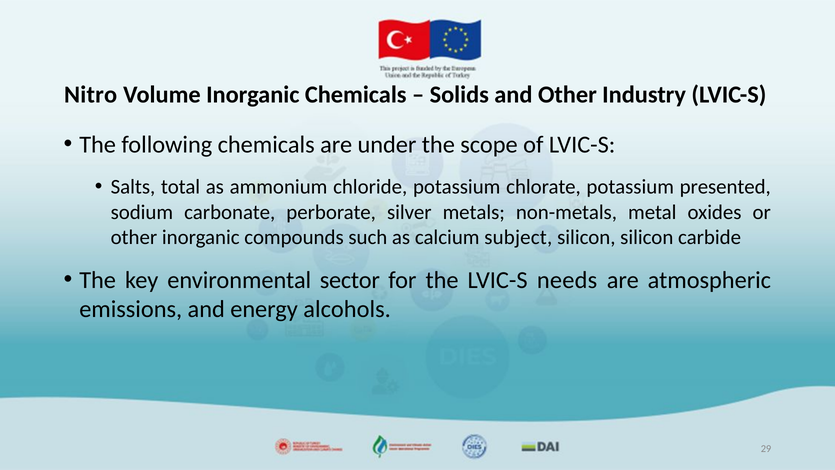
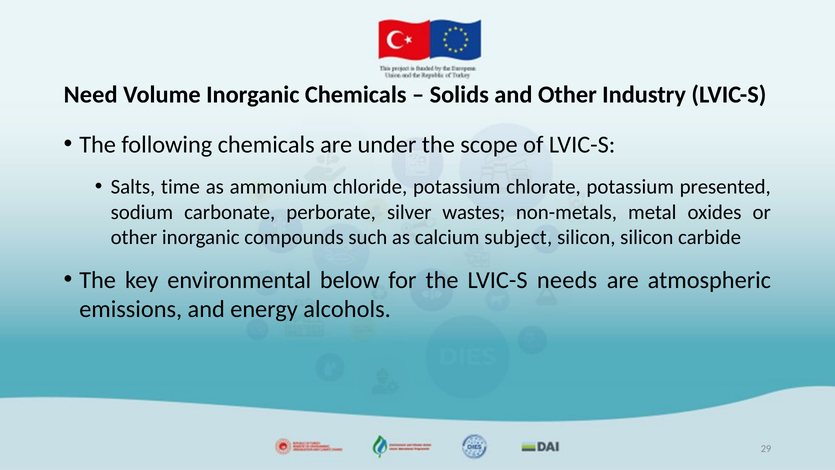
Nitro: Nitro -> Need (91, 95)
total: total -> time (180, 187)
metals: metals -> wastes (474, 212)
sector: sector -> below (350, 280)
